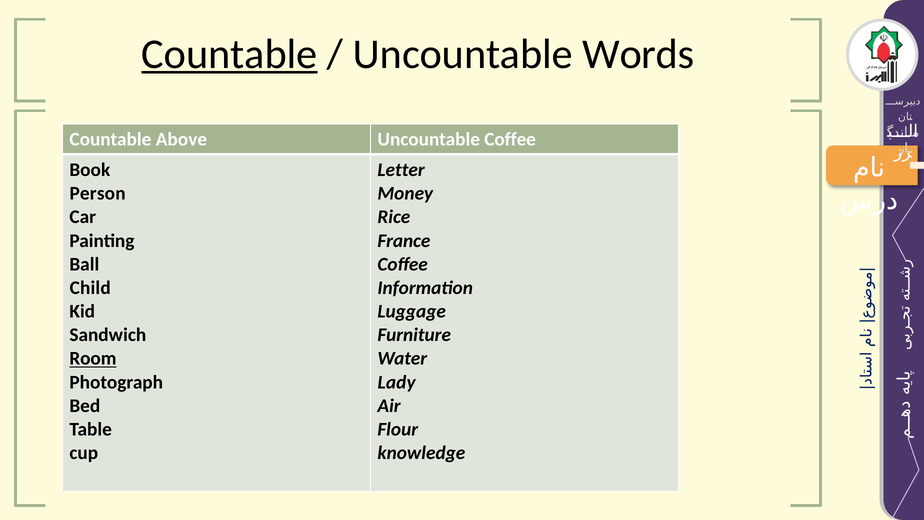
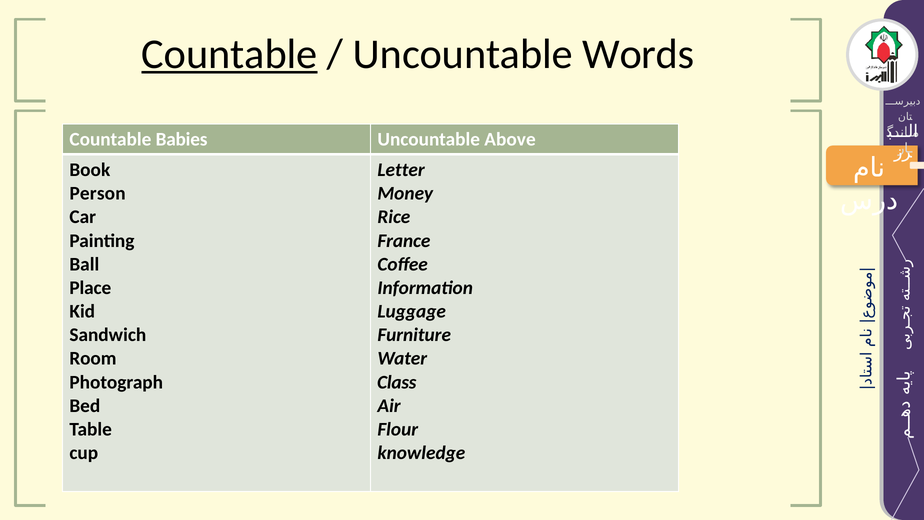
Above: Above -> Babies (182, 139)
Uncountable Coffee: Coffee -> Above (510, 139)
Child: Child -> Place (90, 288)
Room underline: present -> none (93, 358)
Lady: Lady -> Class (397, 382)
